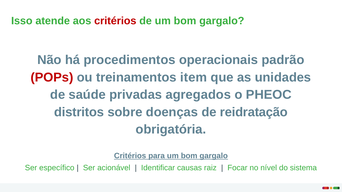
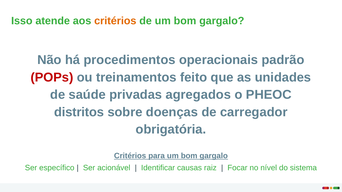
critérios colour: red -> orange (115, 21)
item: item -> feito (194, 78)
reidratação: reidratação -> carregador (254, 112)
